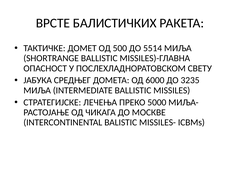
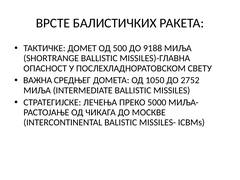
5514: 5514 -> 9188 (153, 48)
ЈАБУКА: ЈАБУКА -> ВАЖНА (38, 80)
6000: 6000 -> 1050 (155, 80)
3235: 3235 -> 2752 (190, 80)
